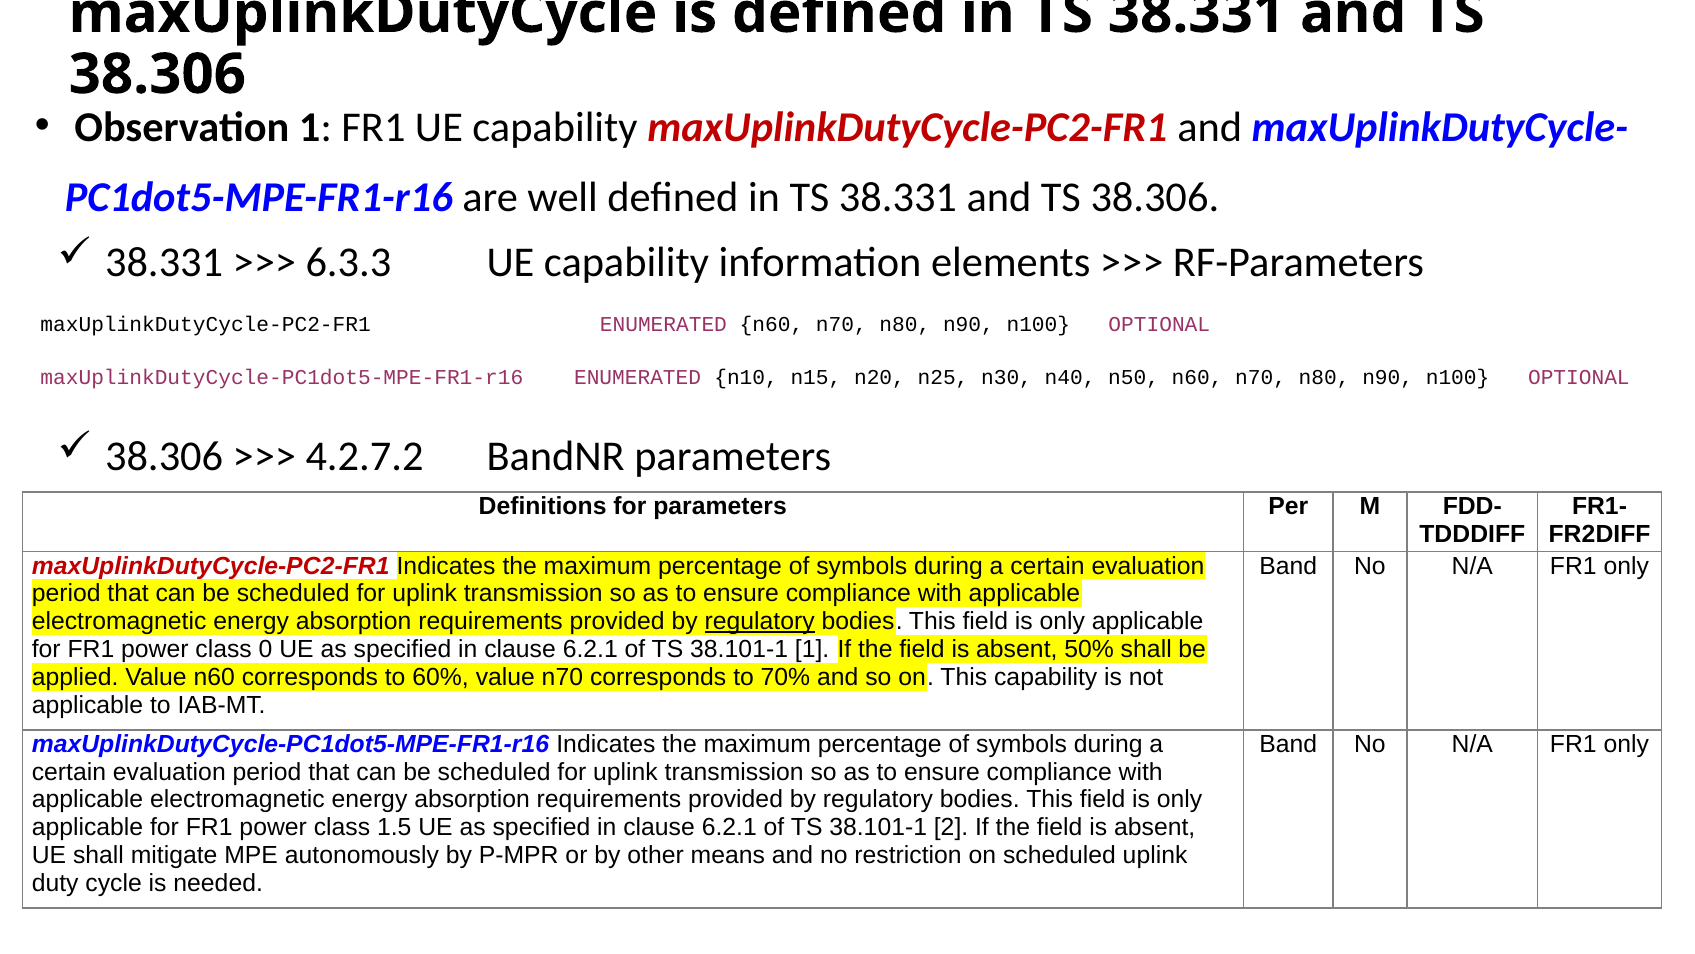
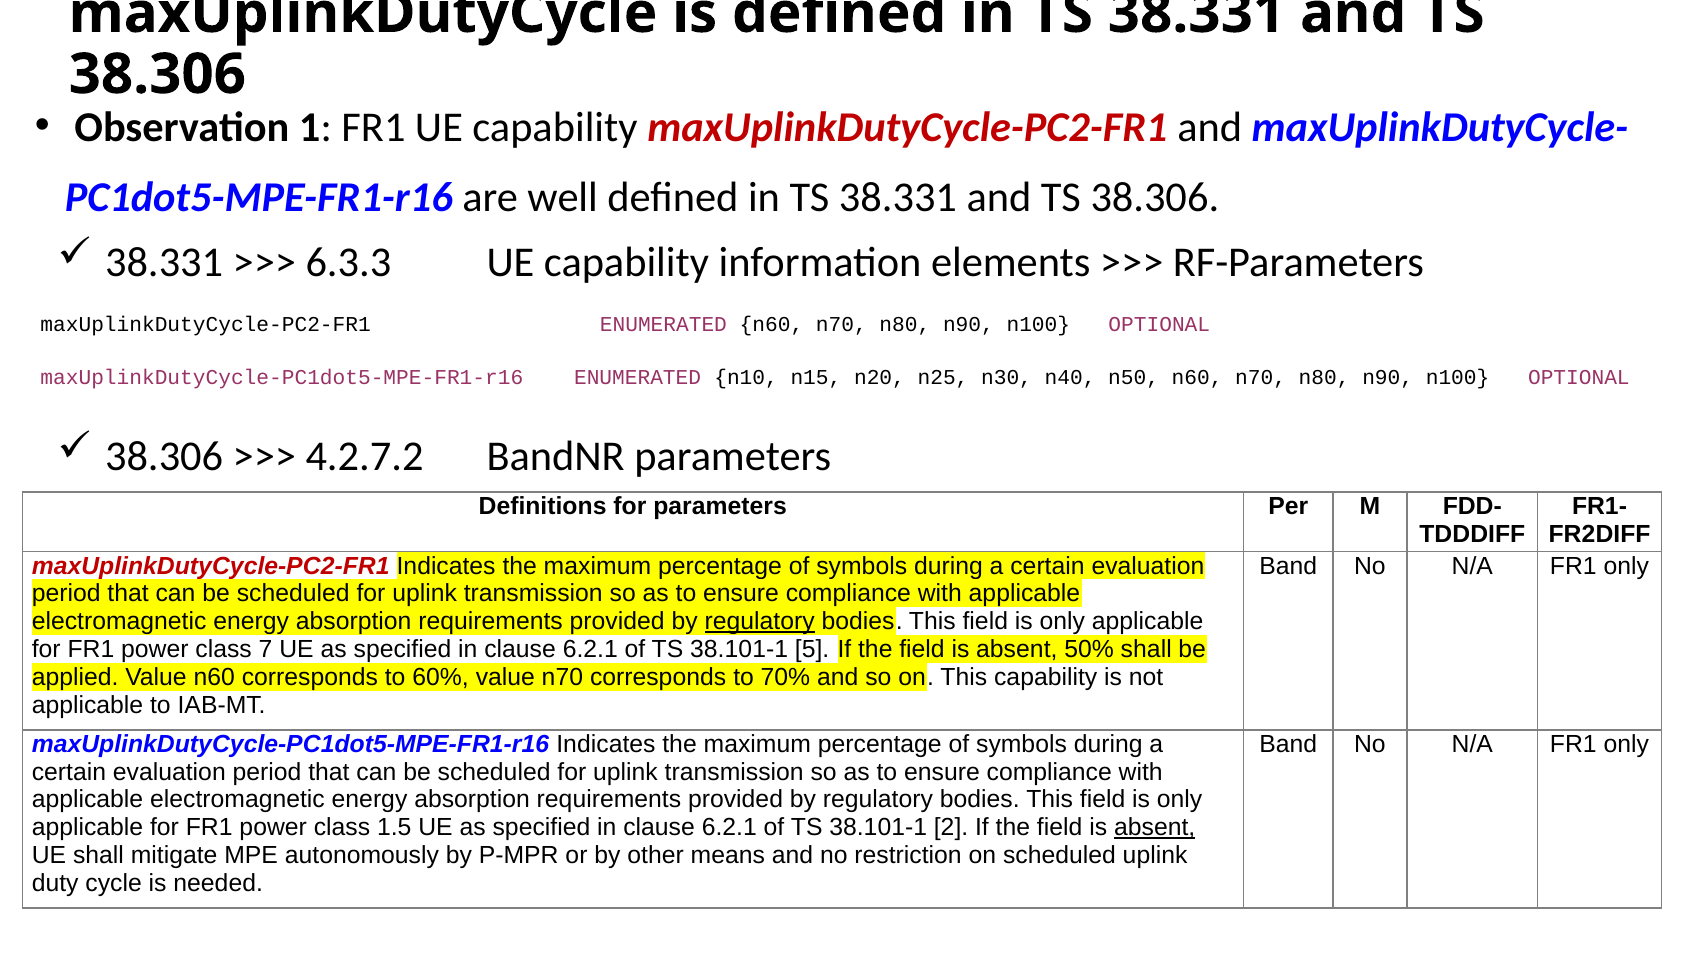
0: 0 -> 7 (266, 649)
38.101-1 1: 1 -> 5 (812, 649)
absent underline: none -> present (1155, 827)
